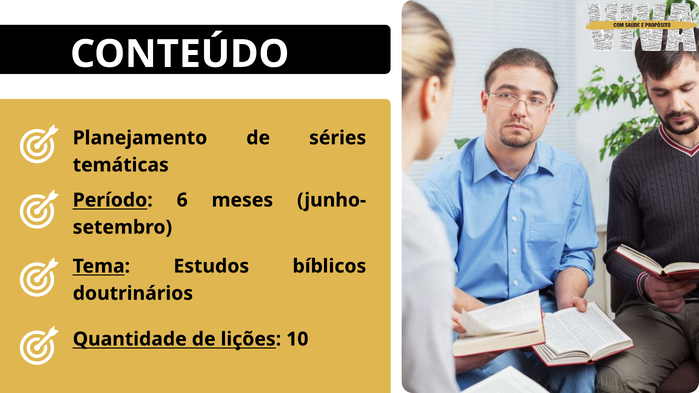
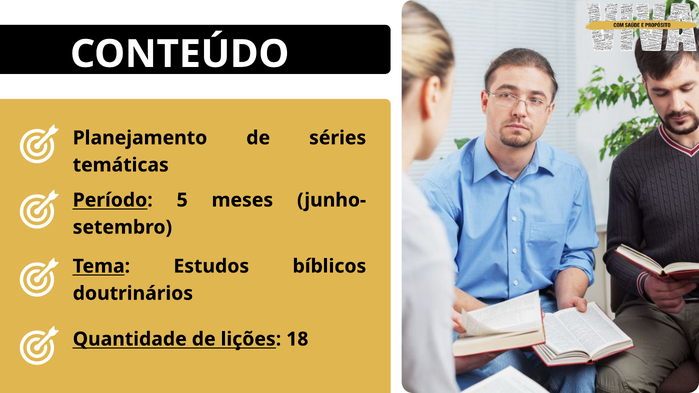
6: 6 -> 5 (182, 200)
10: 10 -> 18 (297, 339)
